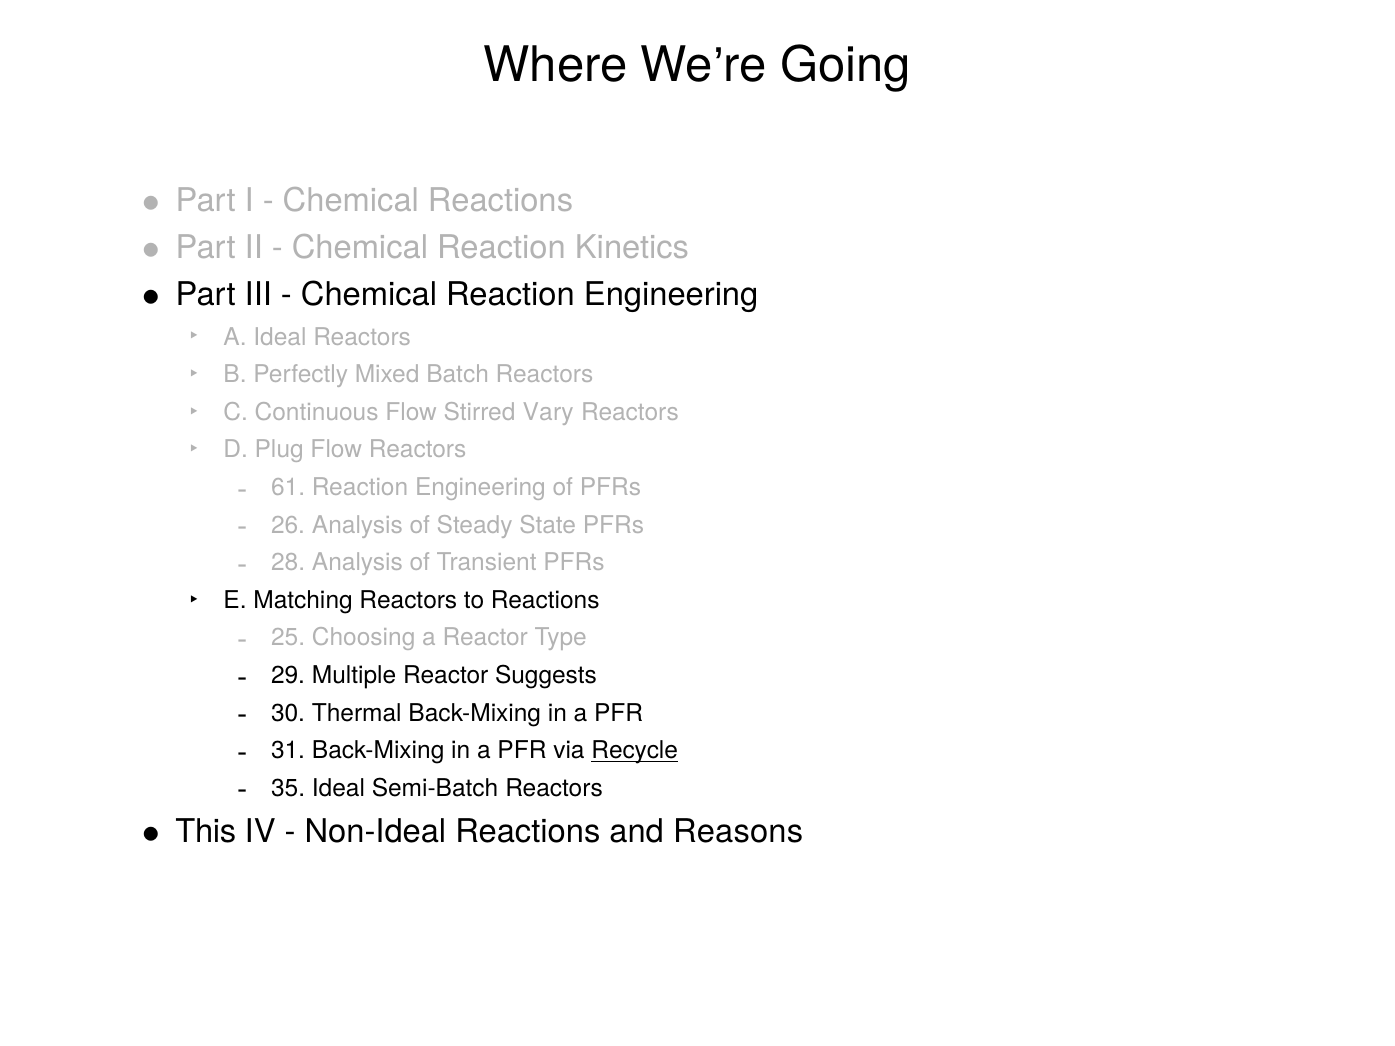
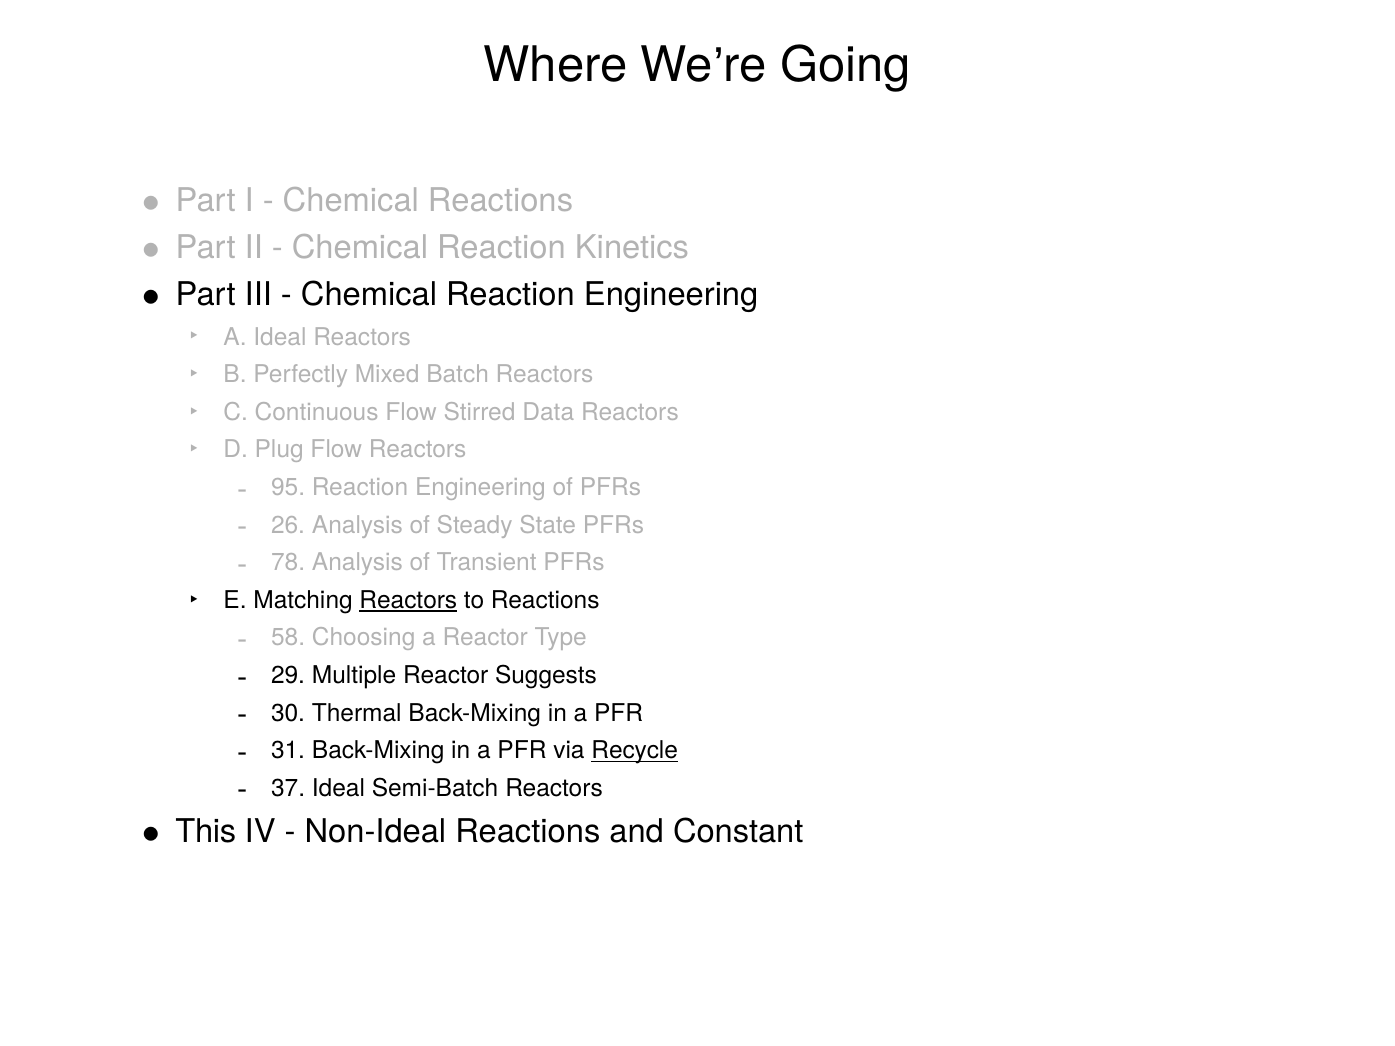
Vary: Vary -> Data (548, 412)
61: 61 -> 95 (288, 488)
28: 28 -> 78 (288, 563)
Reactors underline: none -> present (408, 600)
25: 25 -> 58 (288, 638)
35: 35 -> 37 (288, 789)
Reasons: Reasons -> Constant (738, 832)
